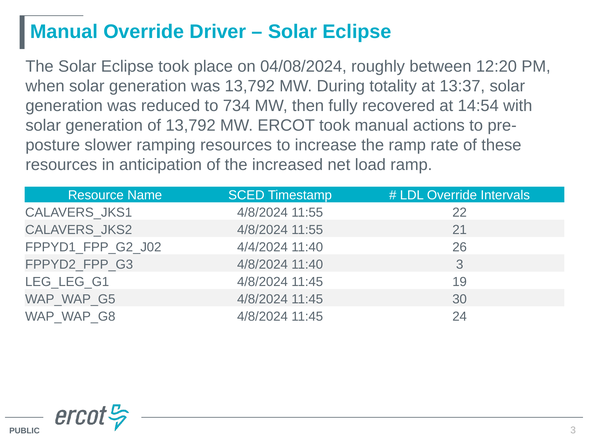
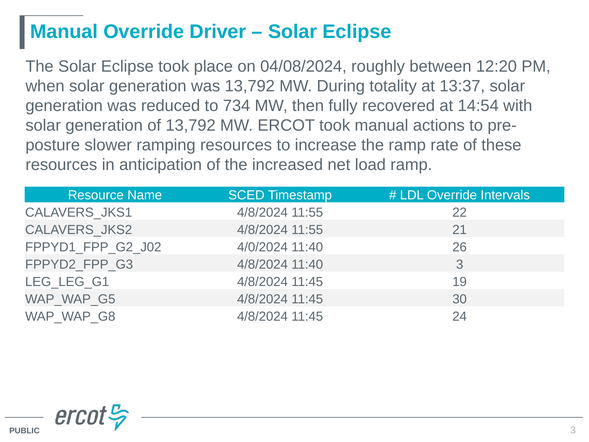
4/4/2024: 4/4/2024 -> 4/0/2024 (262, 247)
